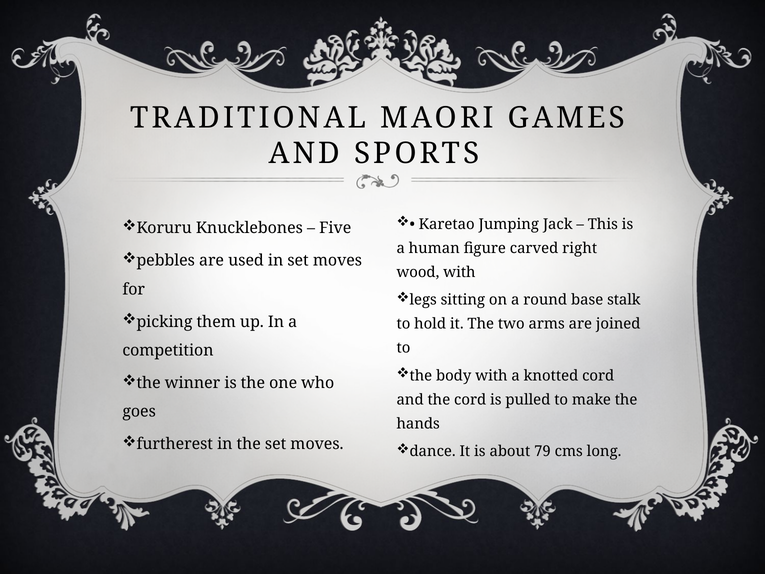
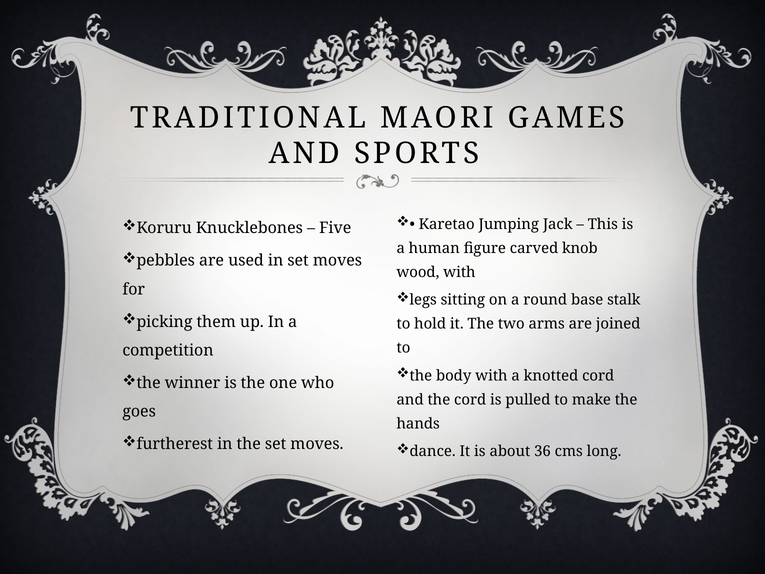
right: right -> knob (580, 248)
79: 79 -> 36 (542, 451)
